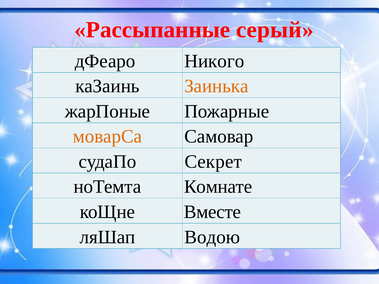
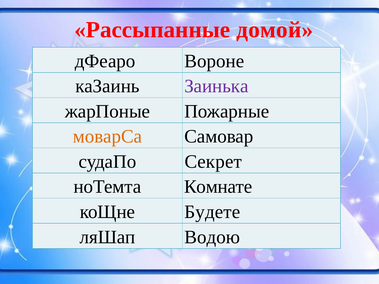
серый: серый -> домой (275, 30)
Никого: Никого -> Вороне (214, 61)
Заинька colour: orange -> purple (216, 86)
Вместе: Вместе -> Будете (212, 212)
